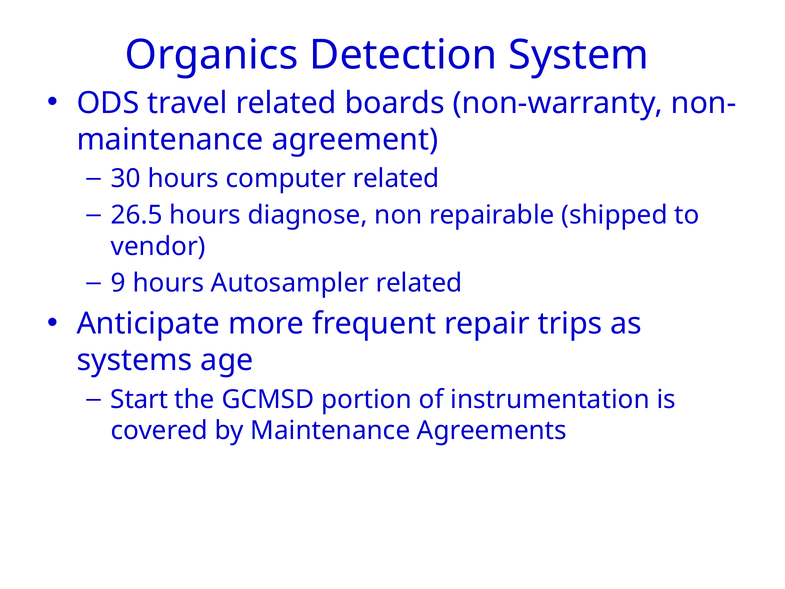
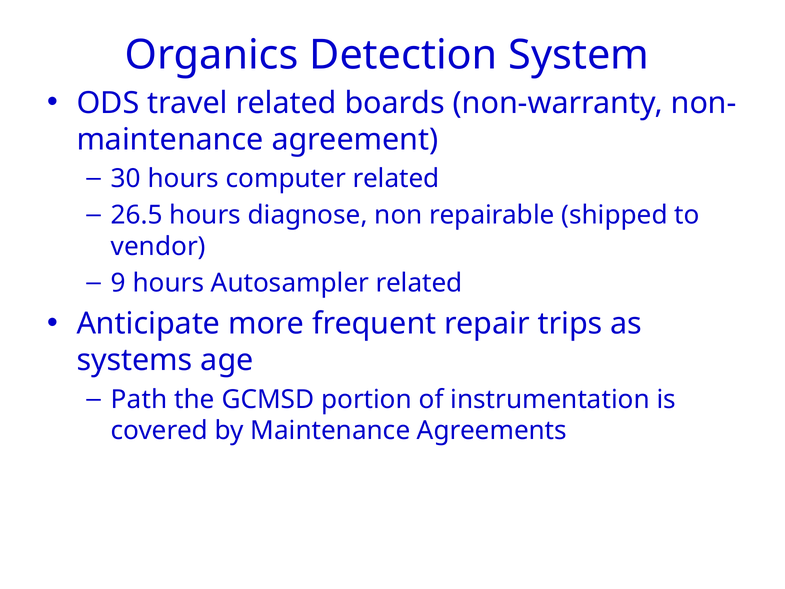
Start: Start -> Path (139, 399)
